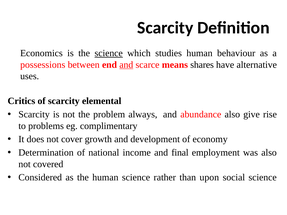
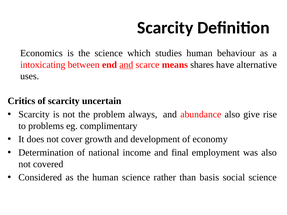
science underline: present -> none (109, 53)
possessions: possessions -> intoxicating (43, 65)
elemental: elemental -> uncertain (102, 101)
upon: upon -> basis (209, 178)
